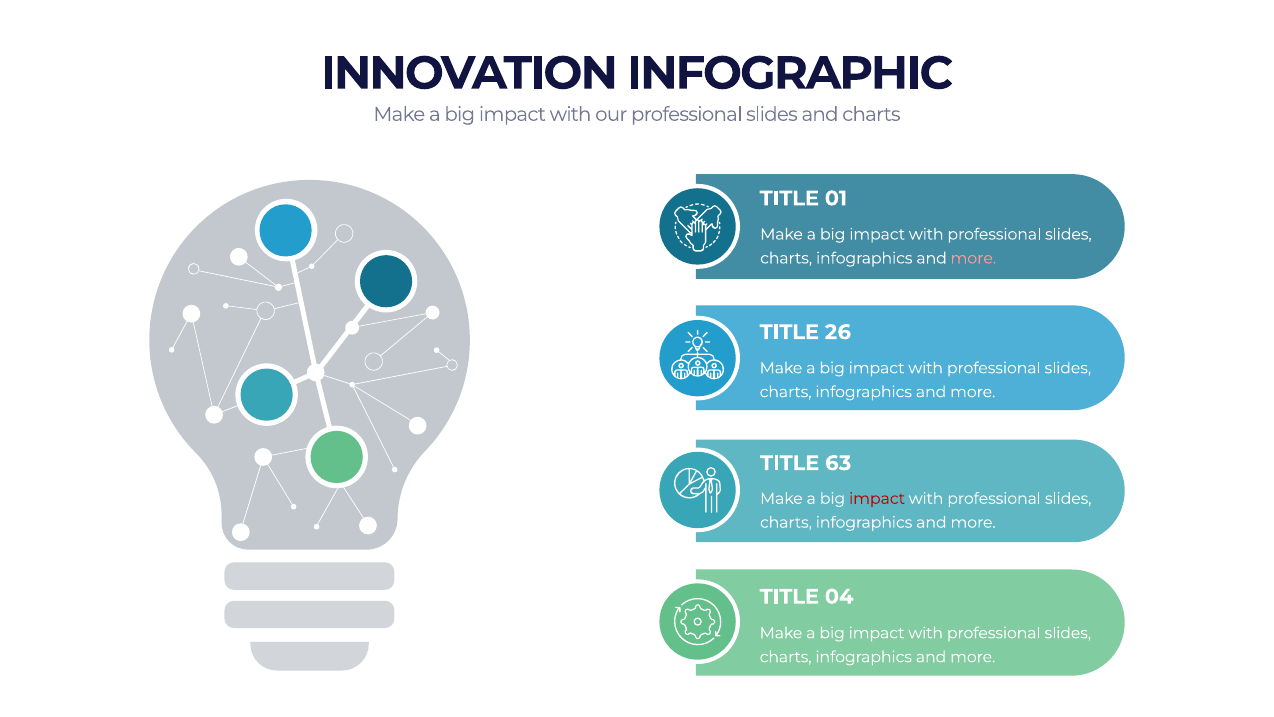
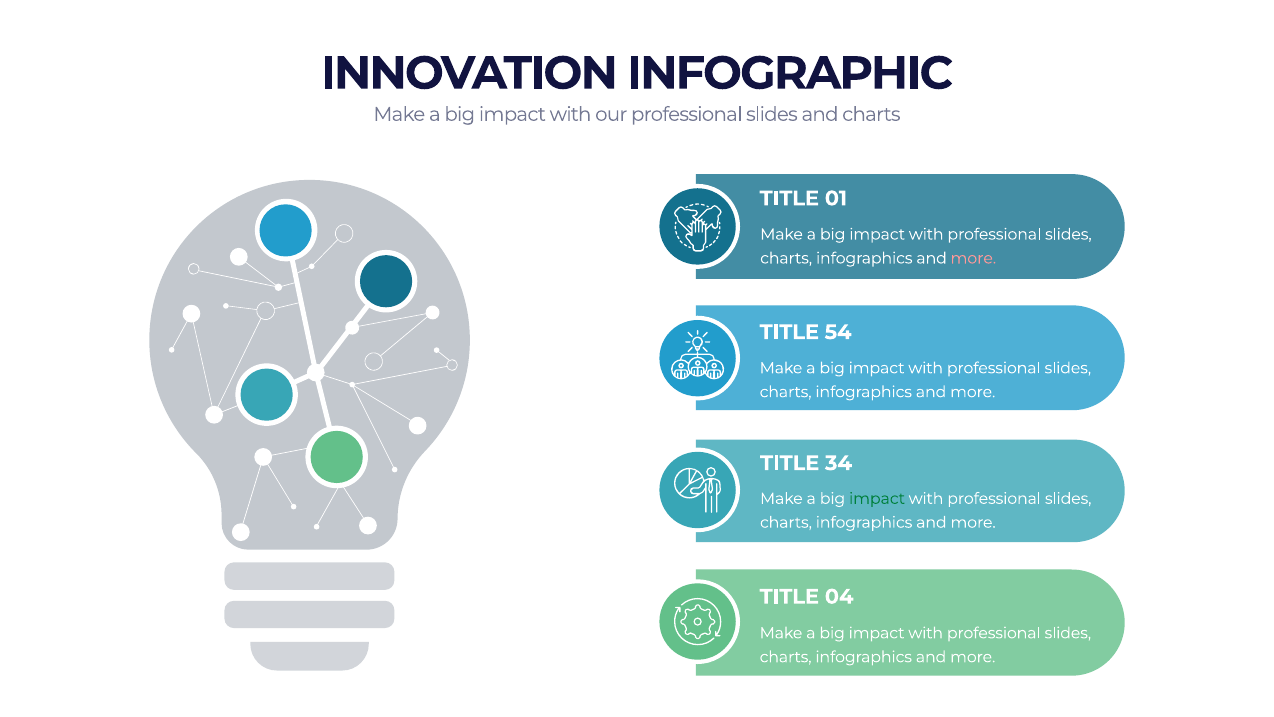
26: 26 -> 54 (838, 332)
63: 63 -> 34 (838, 463)
impact colour: red -> green (877, 498)
